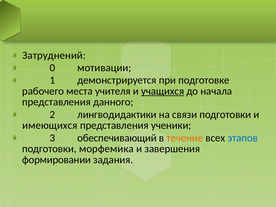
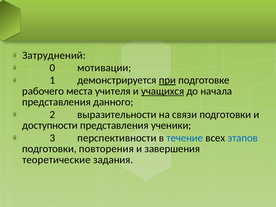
при underline: none -> present (167, 80)
лингводидактики: лингводидактики -> выразительности (117, 115)
имеющихся: имеющихся -> доступности (50, 125)
обеспечивающий: обеспечивающий -> перспективности (117, 138)
течение colour: orange -> blue (185, 138)
морфемика: морфемика -> повторения (106, 149)
формировании: формировании -> теоретические (56, 160)
